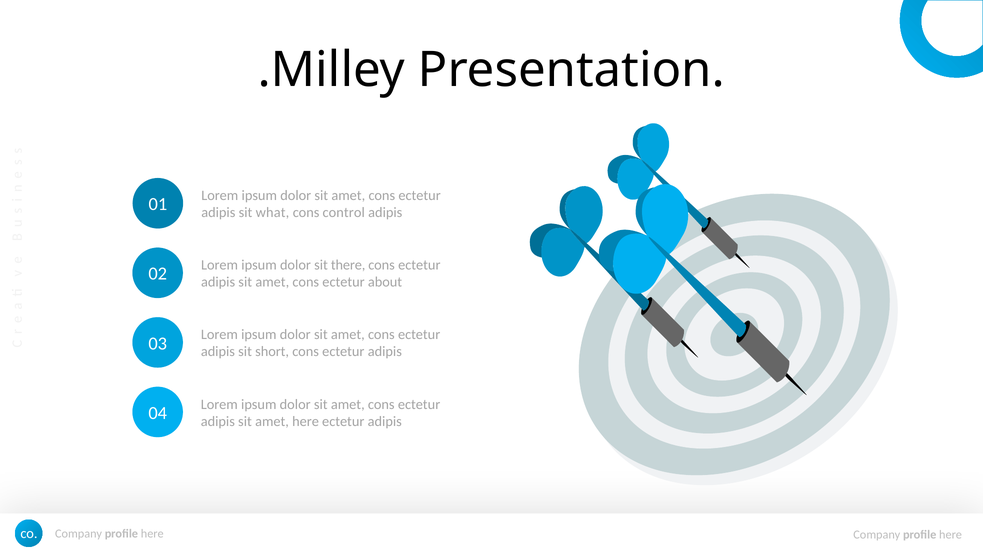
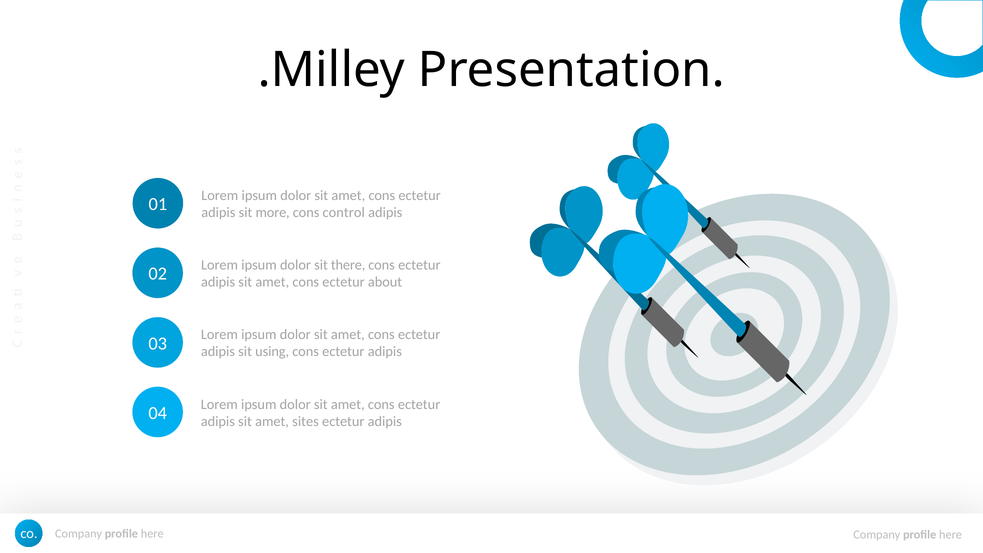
what: what -> more (273, 213)
short: short -> using (272, 352)
amet here: here -> sites (306, 422)
